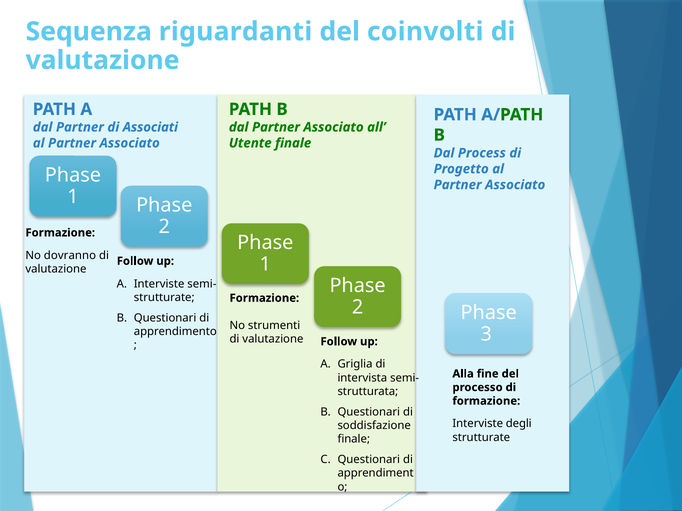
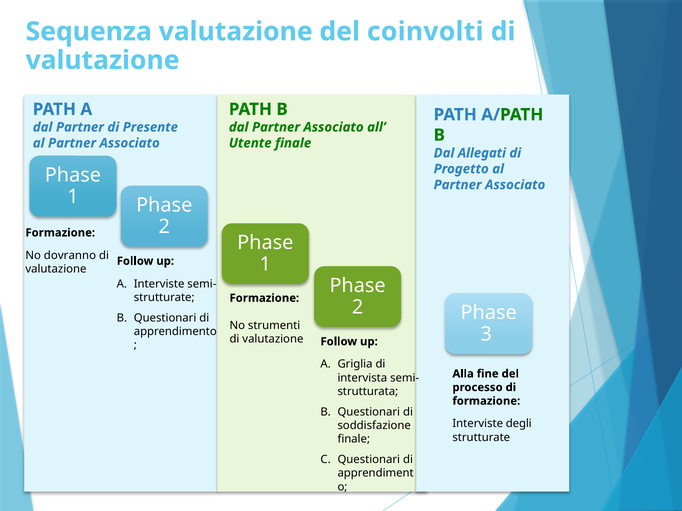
Sequenza riguardanti: riguardanti -> valutazione (236, 32)
Associati: Associati -> Presente (150, 127)
Process: Process -> Allegati (482, 153)
